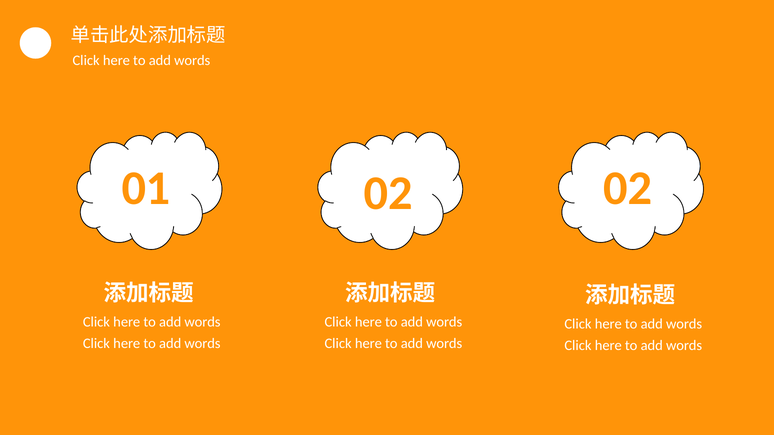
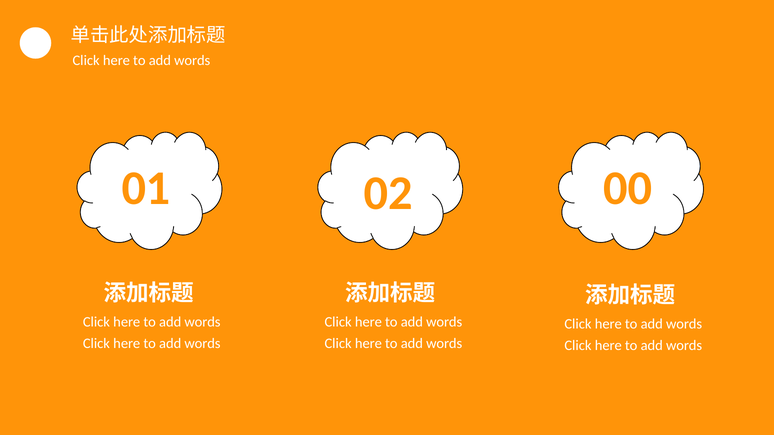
02 02: 02 -> 00 (628, 188)
